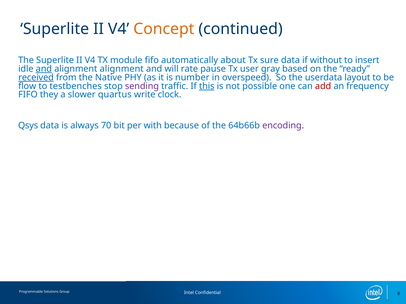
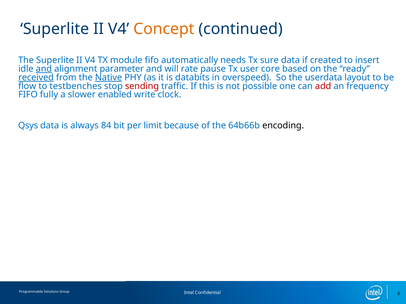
about: about -> needs (233, 60)
without: without -> created (326, 60)
alignment alignment: alignment -> parameter (122, 69)
gray: gray -> core (270, 69)
Native underline: none -> present (109, 78)
number: number -> databits (192, 78)
sending colour: purple -> red (142, 86)
this underline: present -> none (207, 86)
they: they -> fully (49, 95)
quartus: quartus -> enabled (115, 95)
70: 70 -> 84 (106, 126)
with: with -> limit (153, 126)
encoding colour: purple -> black (283, 126)
